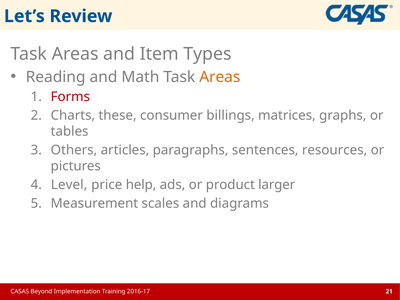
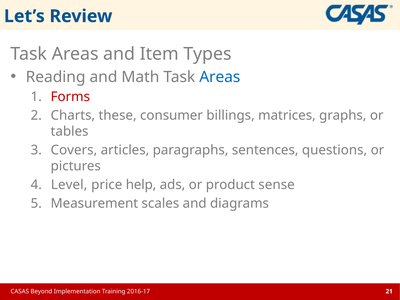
Areas colour: orange -> blue (220, 77)
Others: Others -> Covers (74, 150)
resources: resources -> questions (335, 150)
larger: larger -> sense (277, 185)
